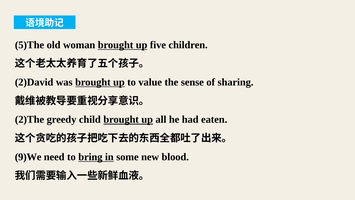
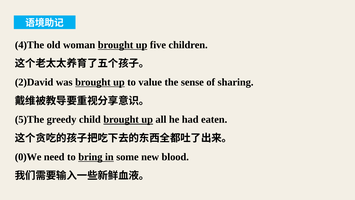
5)The: 5)The -> 4)The (30, 45)
2)The: 2)The -> 5)The (30, 119)
9)We: 9)We -> 0)We (28, 157)
